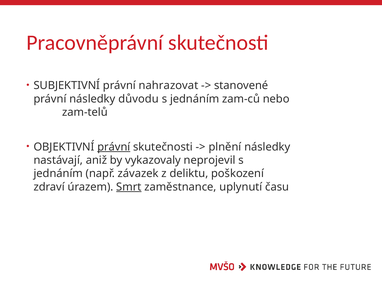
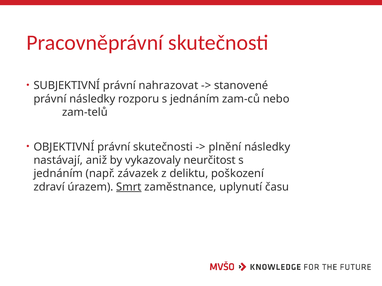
důvodu: důvodu -> rozporu (139, 99)
právní underline: present -> none (114, 147)
neprojevil: neprojevil -> neurčitost (210, 160)
